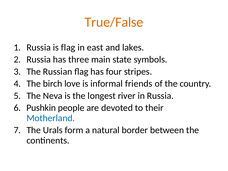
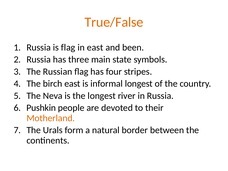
lakes: lakes -> been (133, 47)
birch love: love -> east (72, 84)
informal friends: friends -> longest (139, 84)
Motherland colour: blue -> orange (51, 118)
